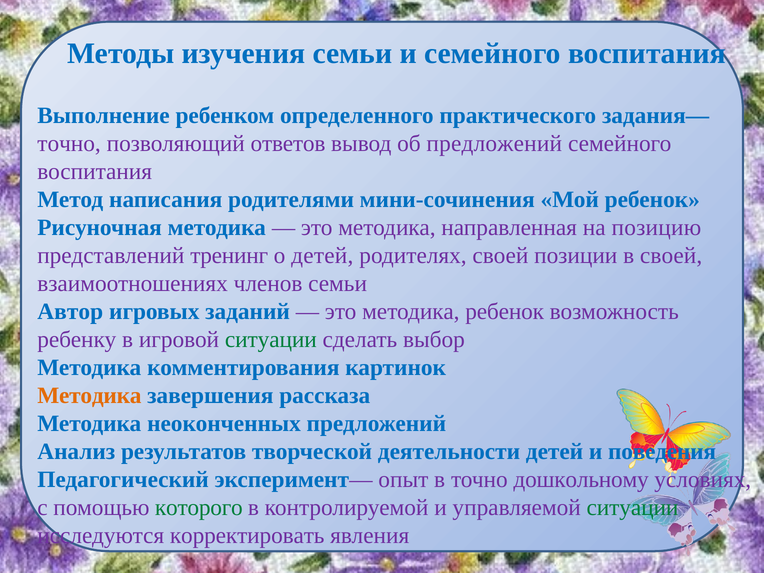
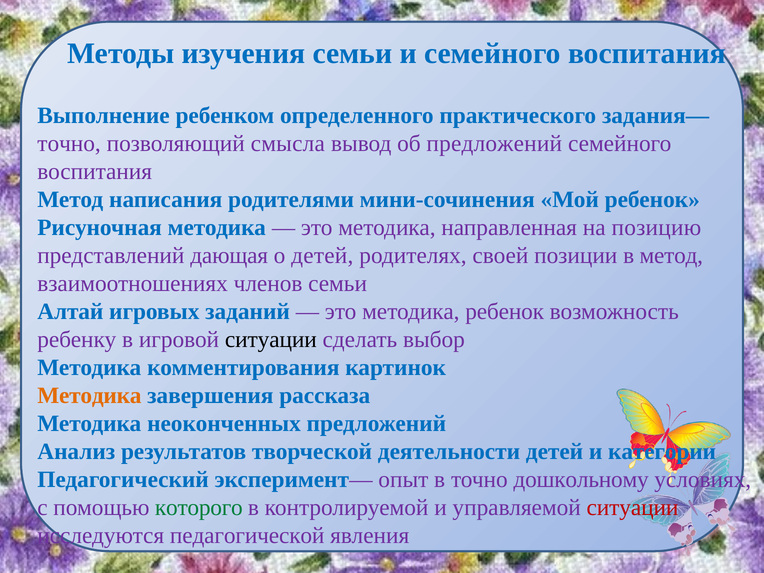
ответов: ответов -> смысла (288, 143)
тренинг: тренинг -> дающая (229, 255)
в своей: своей -> метод (671, 255)
Автор: Автор -> Алтай (70, 311)
ситуации colour: green -> black (271, 339)
поведения: поведения -> категории (662, 451)
ситуации colour: green -> red (633, 507)
корректировать: корректировать -> педагогической (247, 535)
